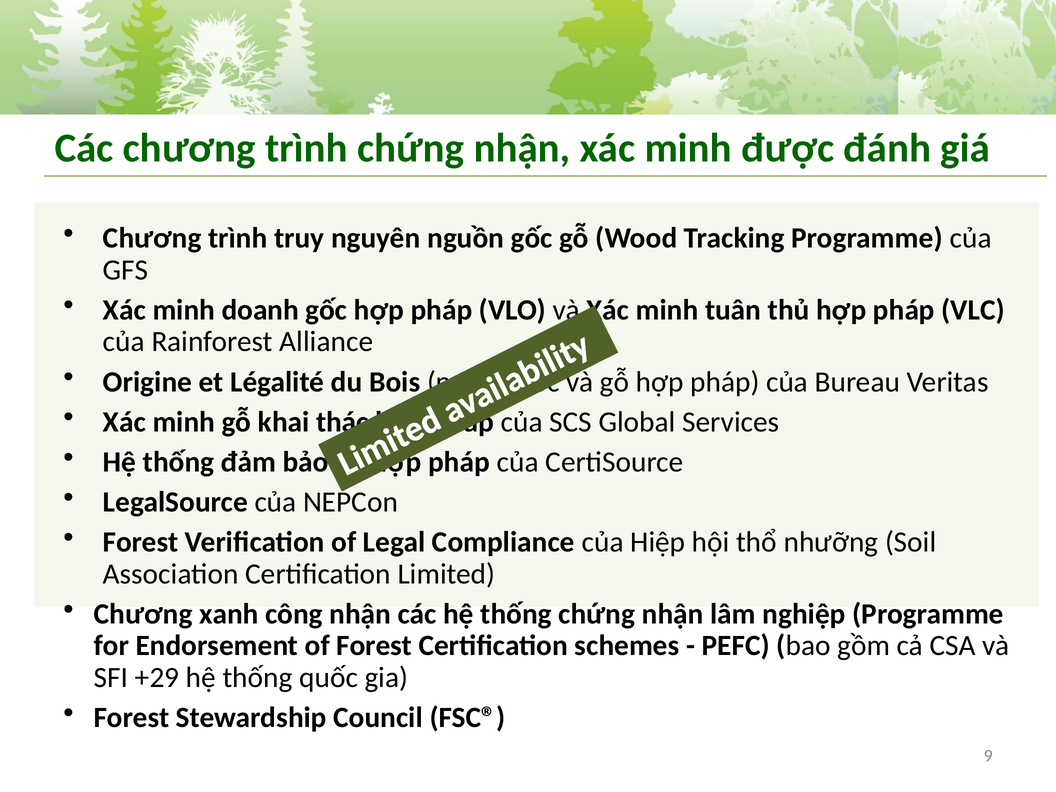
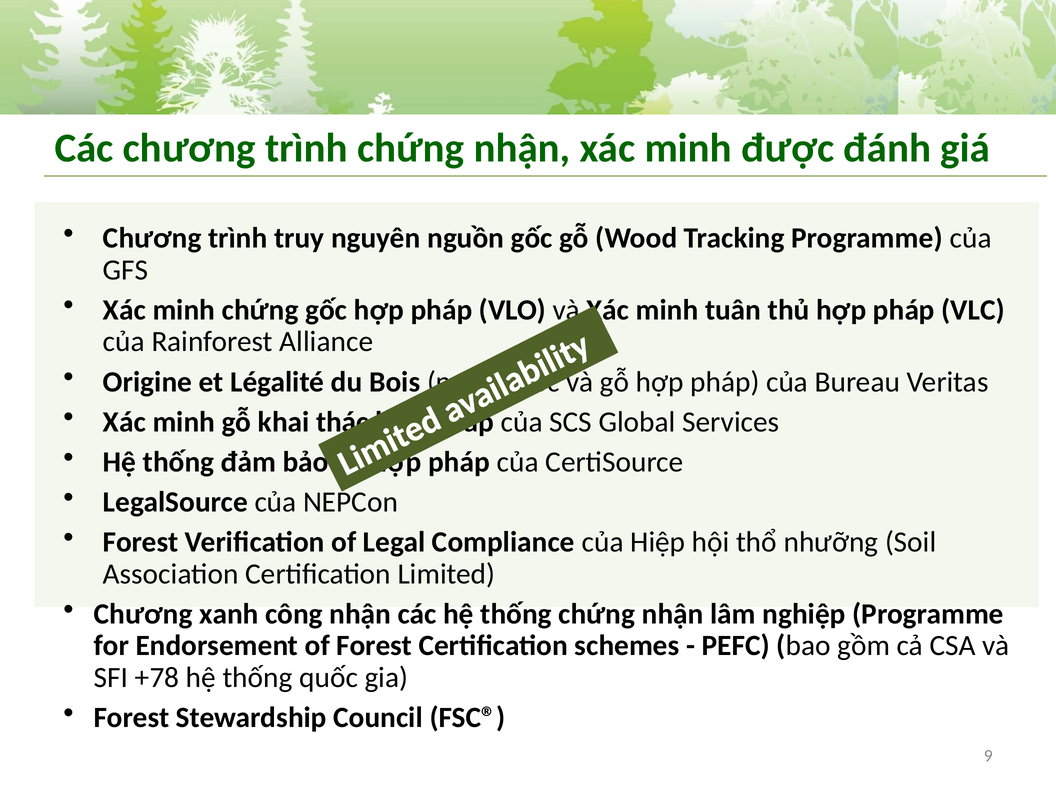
minh doanh: doanh -> chứng (260, 310)
+29: +29 -> +78 (157, 677)
